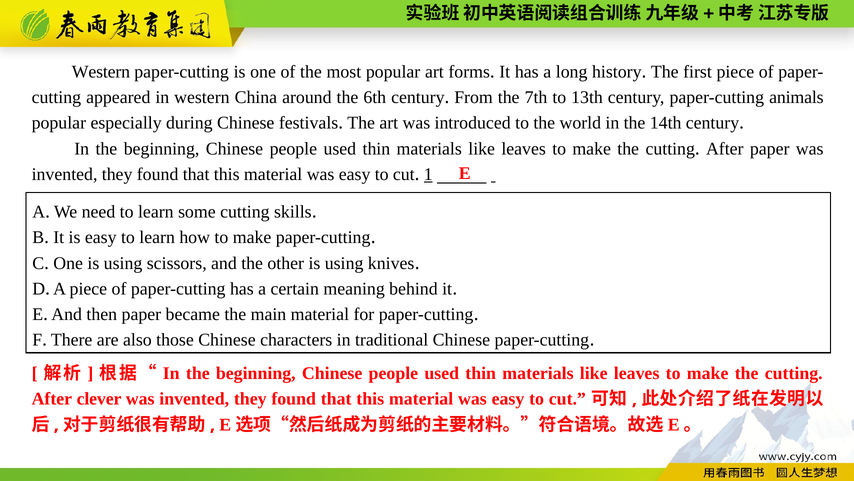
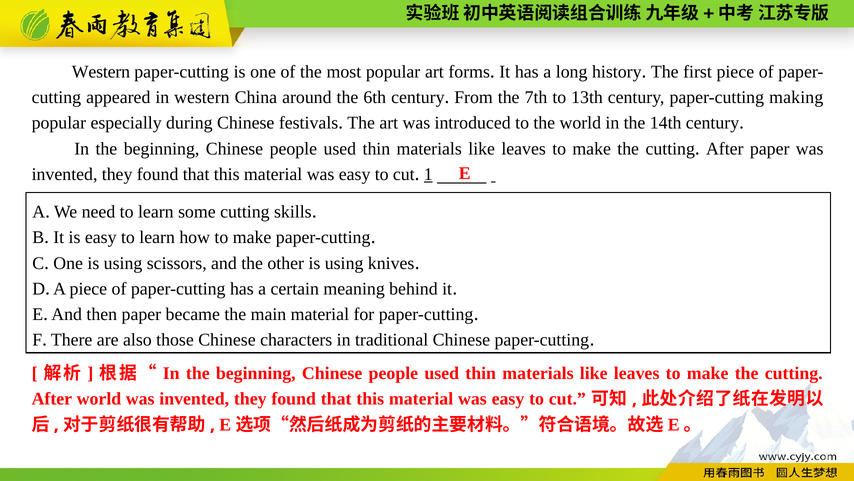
animals: animals -> making (796, 97)
After clever: clever -> world (99, 399)
